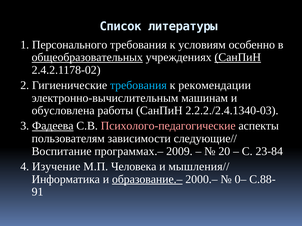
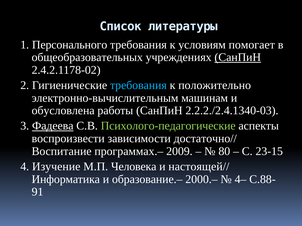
особенно: особенно -> помогает (252, 45)
общеобразовательных underline: present -> none (87, 57)
рекомендации: рекомендации -> положительно (215, 85)
Психолого-педагогические colour: pink -> light green (168, 126)
пользователям: пользователям -> воспроизвести (68, 139)
следующие//: следующие// -> достаточно// (205, 139)
20: 20 -> 80 (224, 152)
23-84: 23-84 -> 23-15 (269, 152)
мышления//: мышления// -> настоящей// (199, 167)
образование.– underline: present -> none (147, 180)
0–: 0– -> 4– (241, 180)
